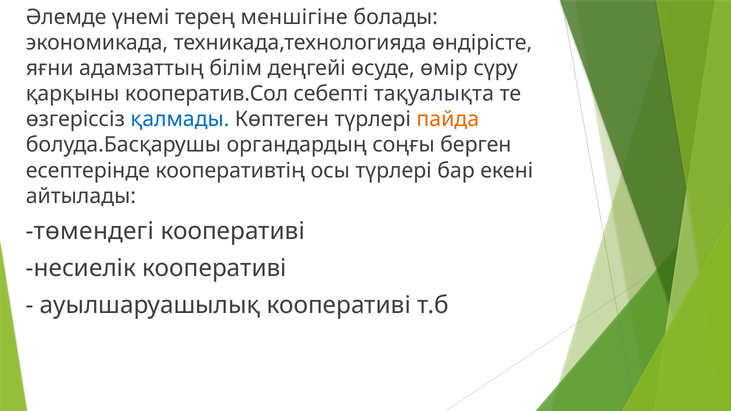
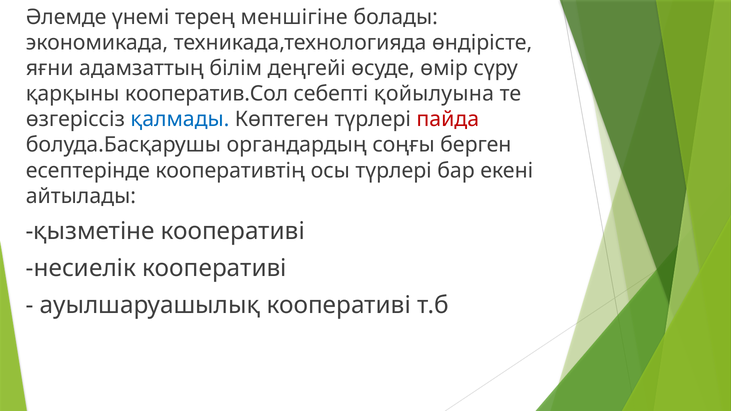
тақуалықта: тақуалықта -> қойылуына (434, 94)
пайда colour: orange -> red (448, 119)
төмендегі: төмендегі -> қызметіне (90, 231)
